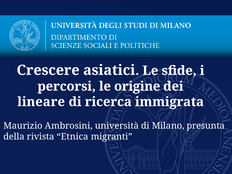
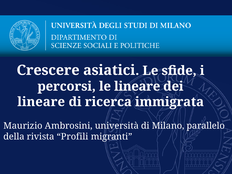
le origine: origine -> lineare (137, 86)
presunta: presunta -> parallelo (206, 126)
Etnica: Etnica -> Profili (73, 137)
